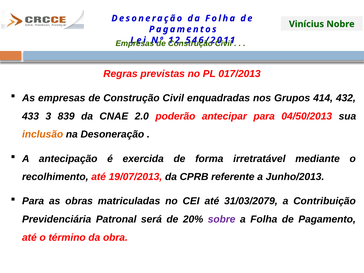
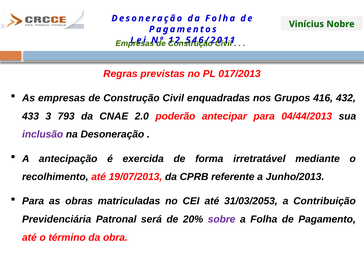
414: 414 -> 416 (323, 98)
839: 839 -> 793 (66, 116)
04/50/2013: 04/50/2013 -> 04/44/2013 (307, 116)
inclusão colour: orange -> purple (43, 134)
31/03/2079: 31/03/2079 -> 31/03/2053 (251, 201)
